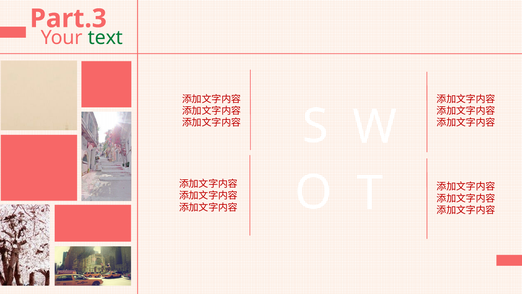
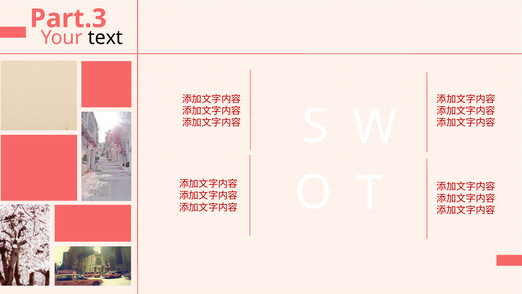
text colour: green -> black (105, 38)
